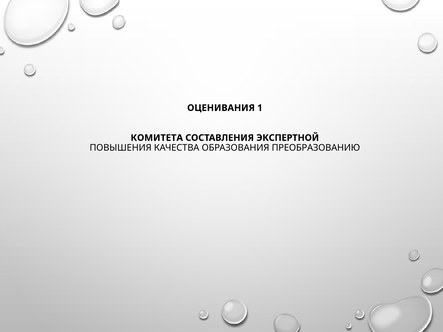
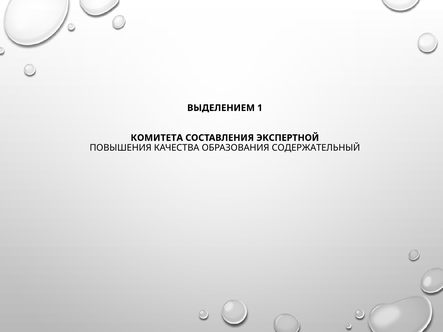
ОЦЕНИВАНИЯ: ОЦЕНИВАНИЯ -> ВЫДЕЛЕНИЕМ (221, 108)
ПРЕОБРАЗОВАНИЮ: ПРЕОБРАЗОВАНИЮ -> СОДЕРЖАТЕЛЬНЫЙ (316, 148)
